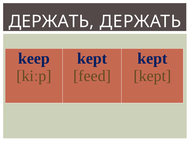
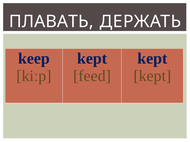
ДЕРЖАТЬ: ДЕРЖАТЬ -> ПЛАВАТЬ (51, 22)
